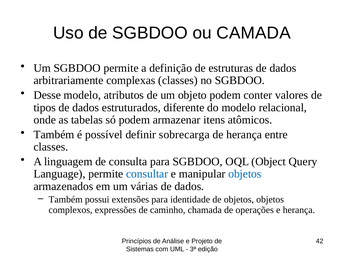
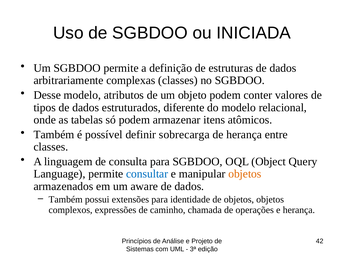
CAMADA: CAMADA -> INICIADA (254, 33)
objetos colour: blue -> orange (245, 174)
várias: várias -> aware (144, 186)
